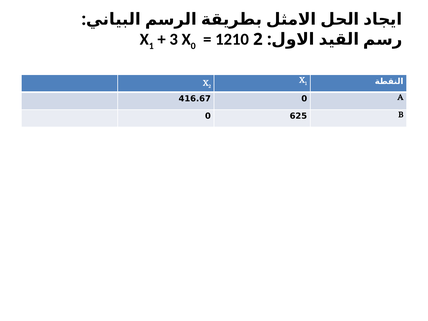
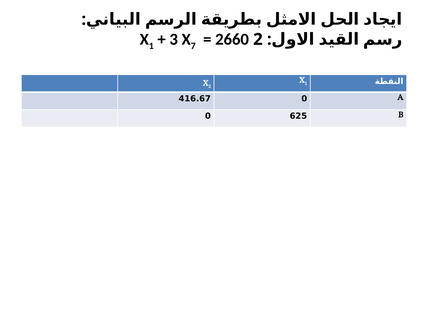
0: 0 -> 7 (193, 46)
1210: 1210 -> 2660 (232, 39)
